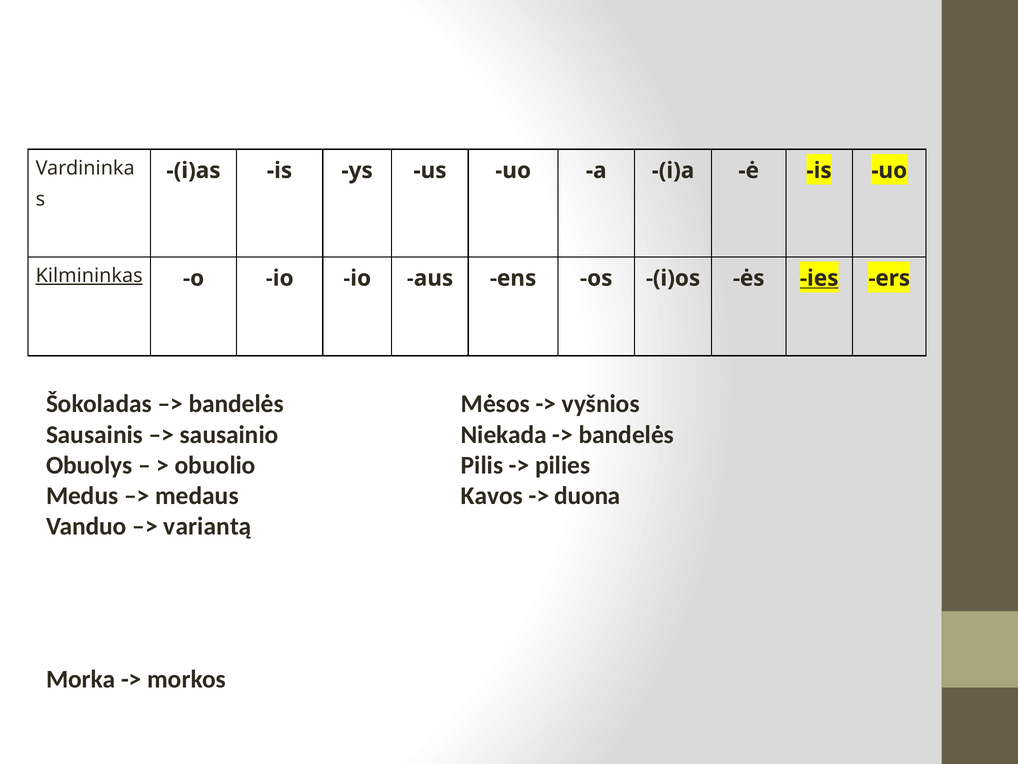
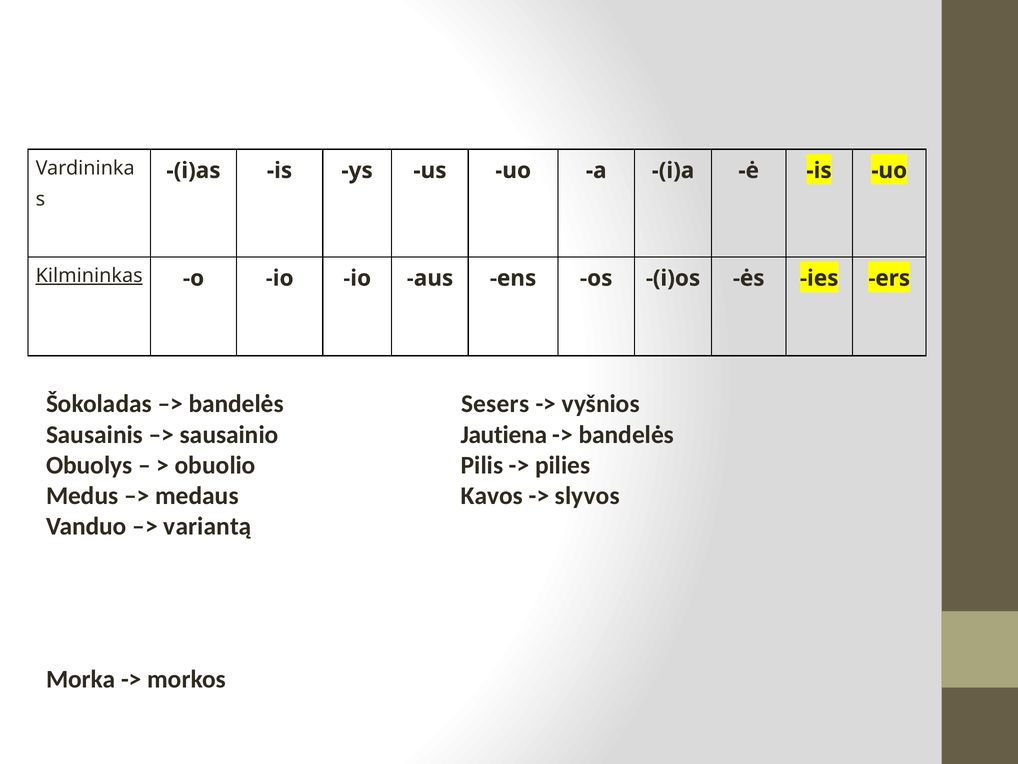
ies underline: present -> none (819, 278)
Mėsos: Mėsos -> Sesers (495, 404)
Niekada: Niekada -> Jautiena (504, 434)
duona: duona -> slyvos (587, 495)
